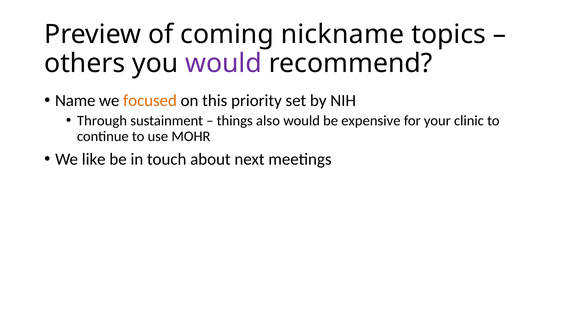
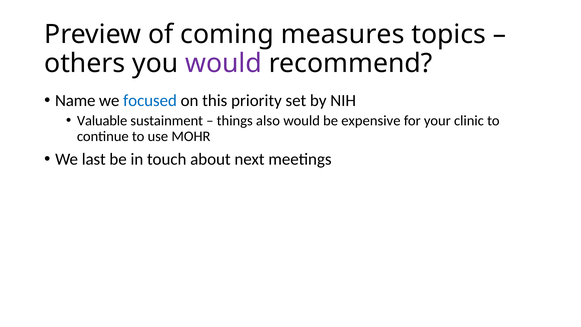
nickname: nickname -> measures (343, 34)
focused colour: orange -> blue (150, 101)
Through: Through -> Valuable (102, 121)
like: like -> last (94, 159)
